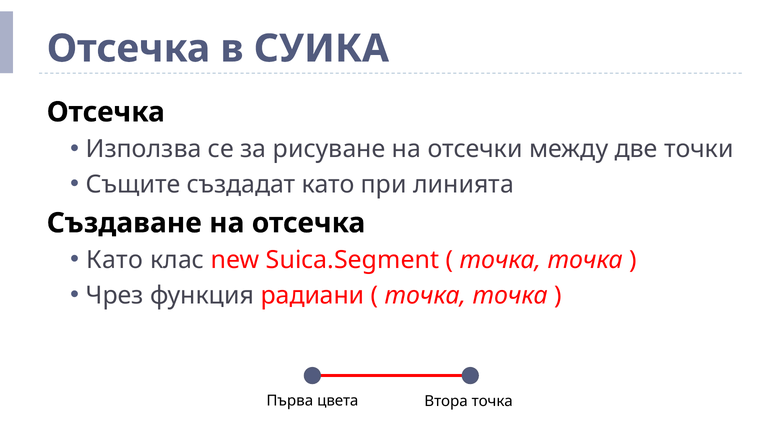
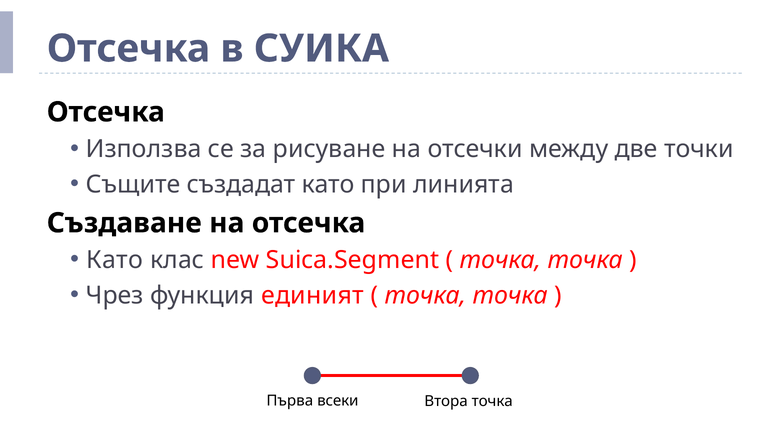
радиани: радиани -> единият (312, 296)
цвета: цвета -> всеки (338, 401)
